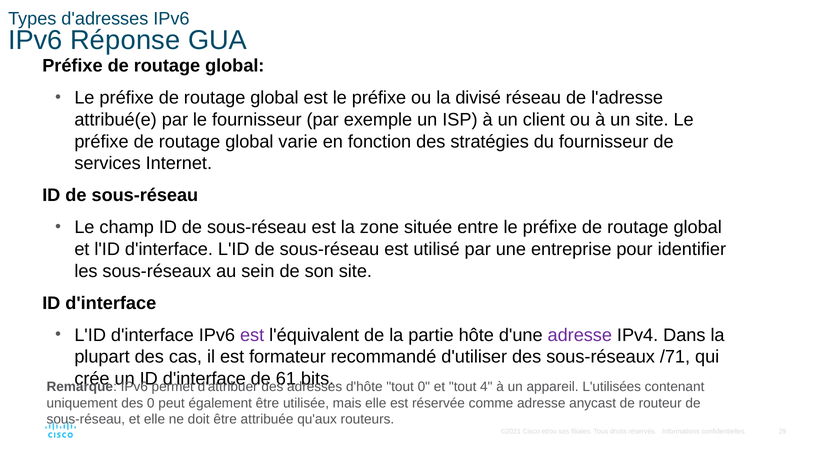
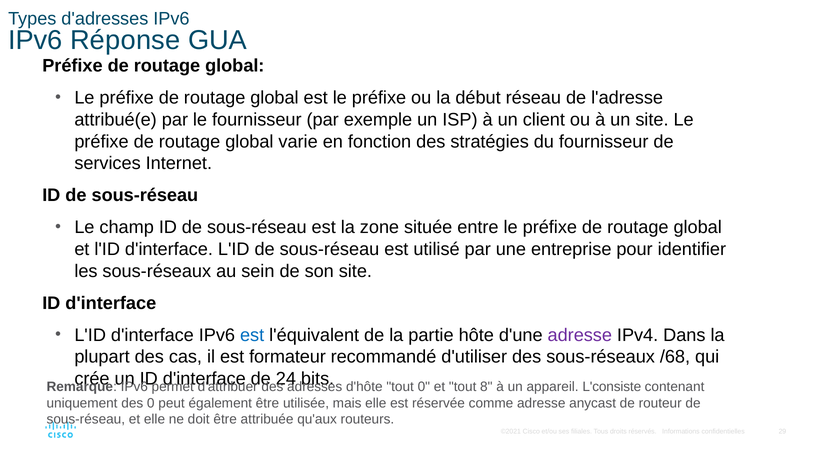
divisé: divisé -> début (478, 98)
est colour: purple -> blue (252, 335)
/71: /71 -> /68 (675, 357)
61: 61 -> 24 (286, 378)
4: 4 -> 8 (486, 386)
L'utilisées: L'utilisées -> L'consiste (612, 386)
